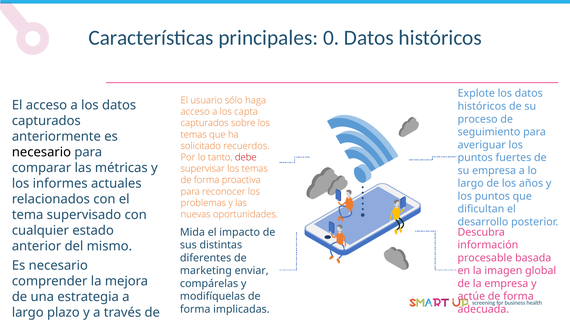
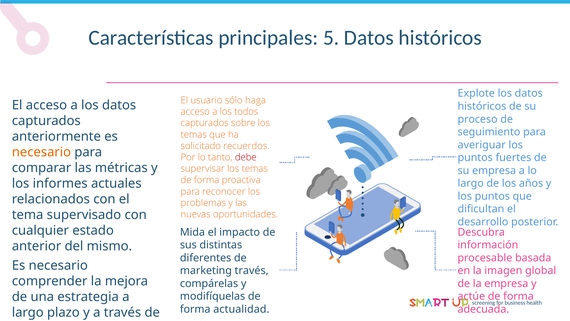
0: 0 -> 5 (331, 38)
capta: capta -> todos (246, 112)
necesario colour: black -> orange (41, 152)
marketing enviar: enviar -> través (252, 270)
implicadas: implicadas -> actualidad (241, 309)
